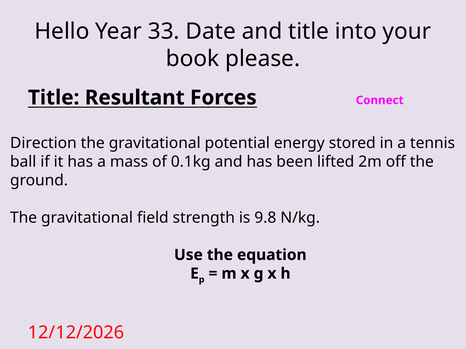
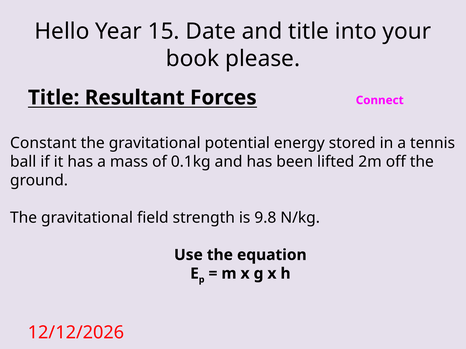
33: 33 -> 15 (164, 31)
Direction: Direction -> Constant (43, 143)
